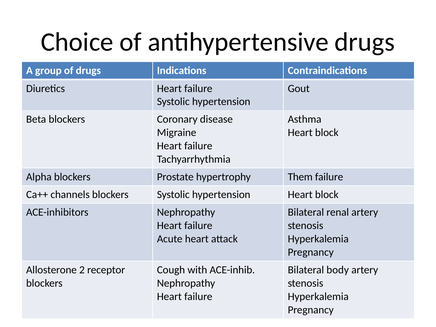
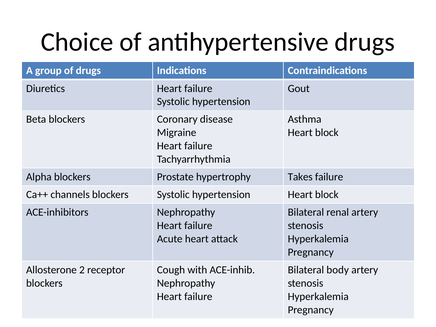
Them: Them -> Takes (300, 177)
